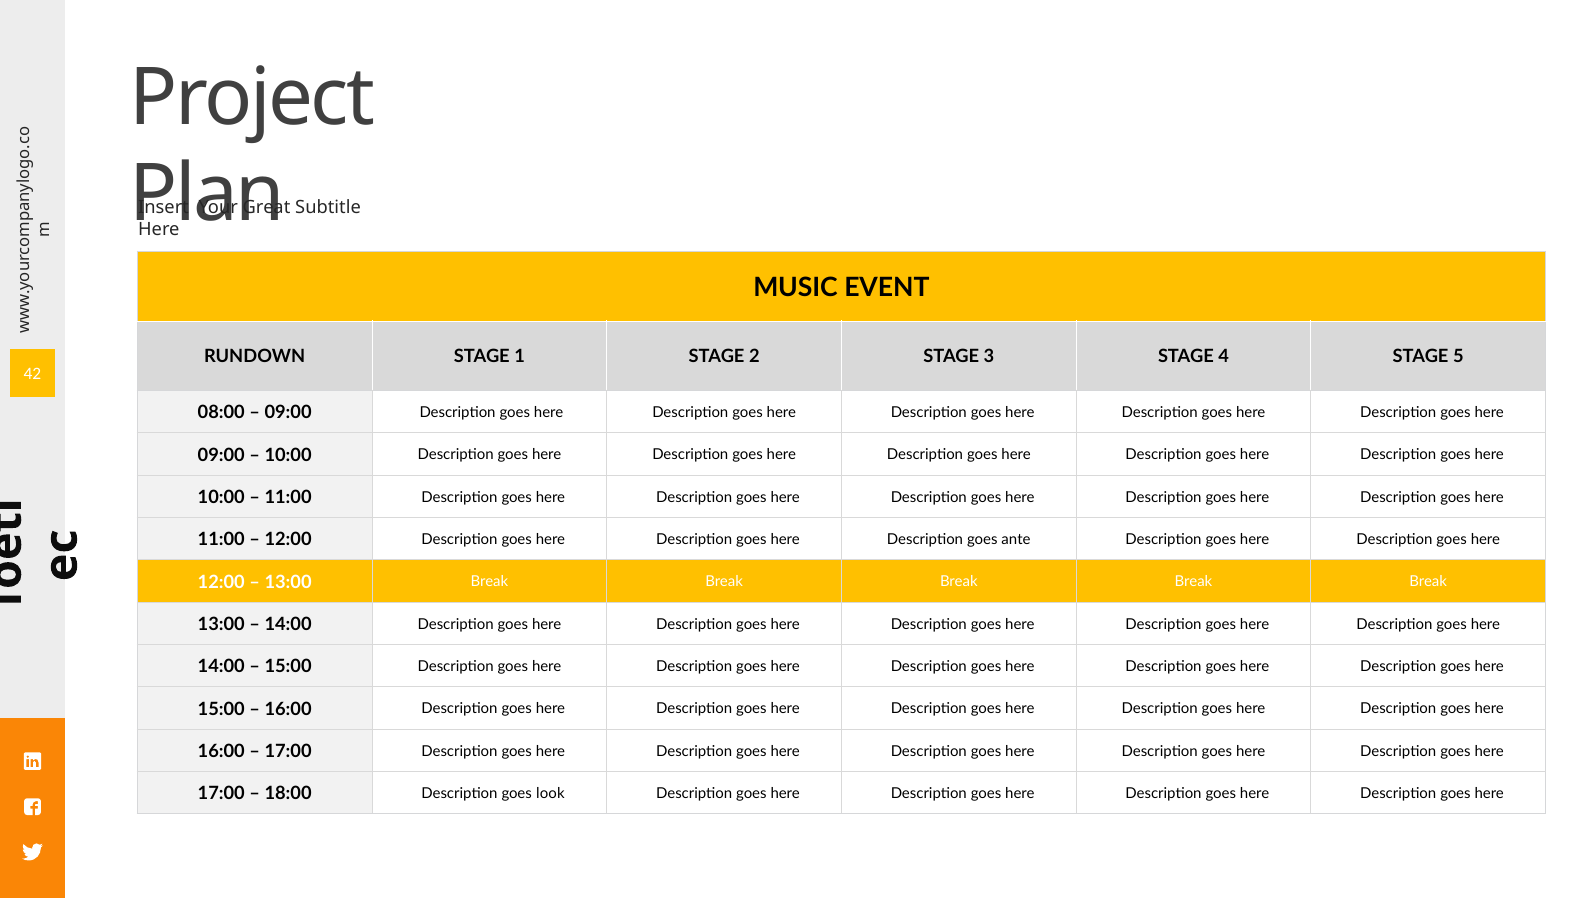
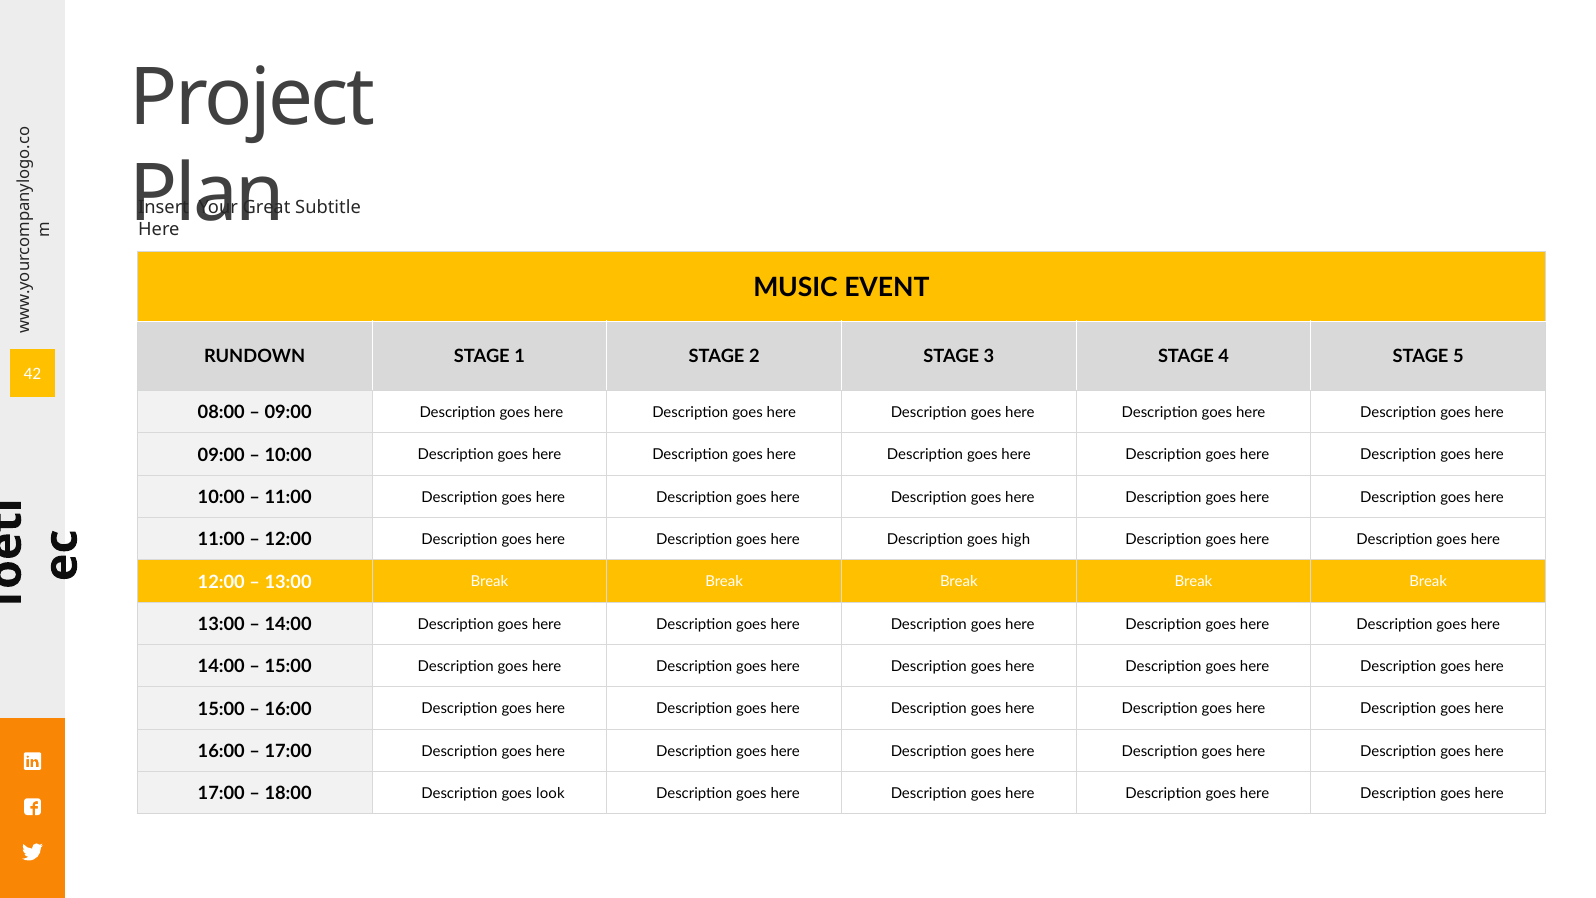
ante: ante -> high (1016, 539)
